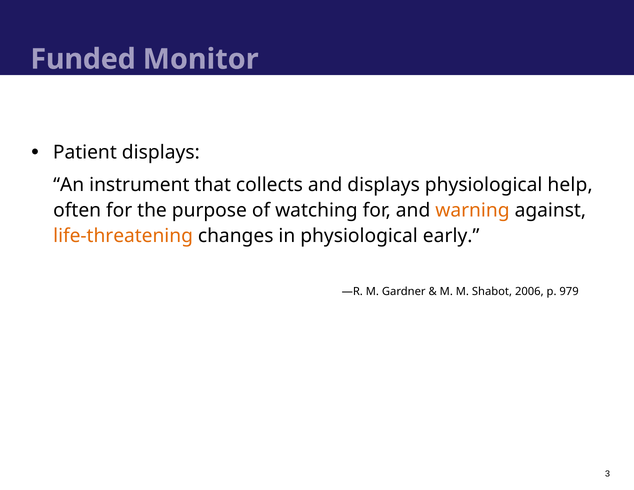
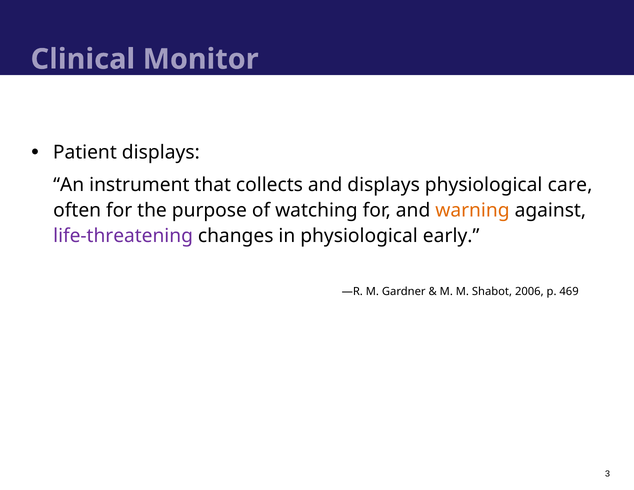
Funded: Funded -> Clinical (83, 59)
help: help -> care (570, 185)
life-threatening colour: orange -> purple (123, 236)
979: 979 -> 469 (569, 292)
